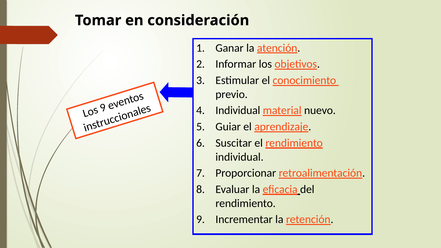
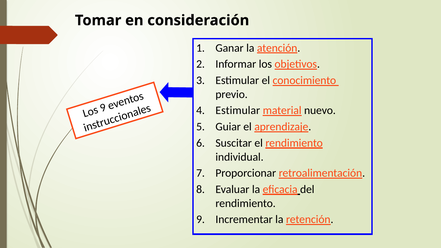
Individual: Individual -> Estimular (238, 111)
